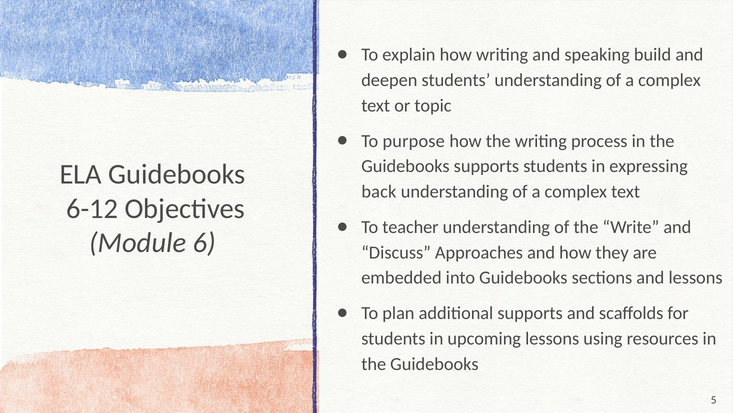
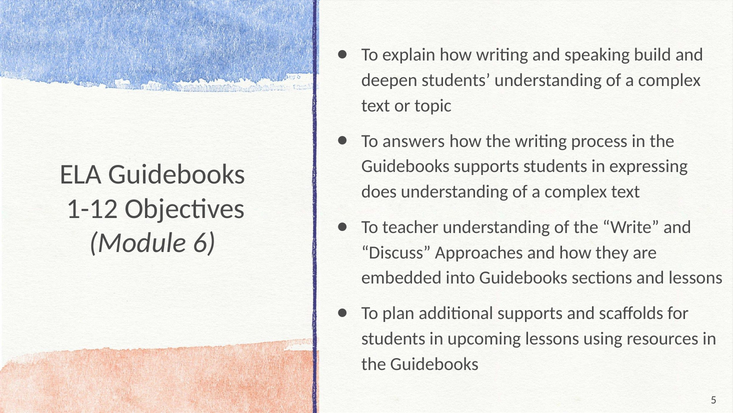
purpose: purpose -> answers (414, 141)
back: back -> does (379, 191)
6-12: 6-12 -> 1-12 (92, 208)
